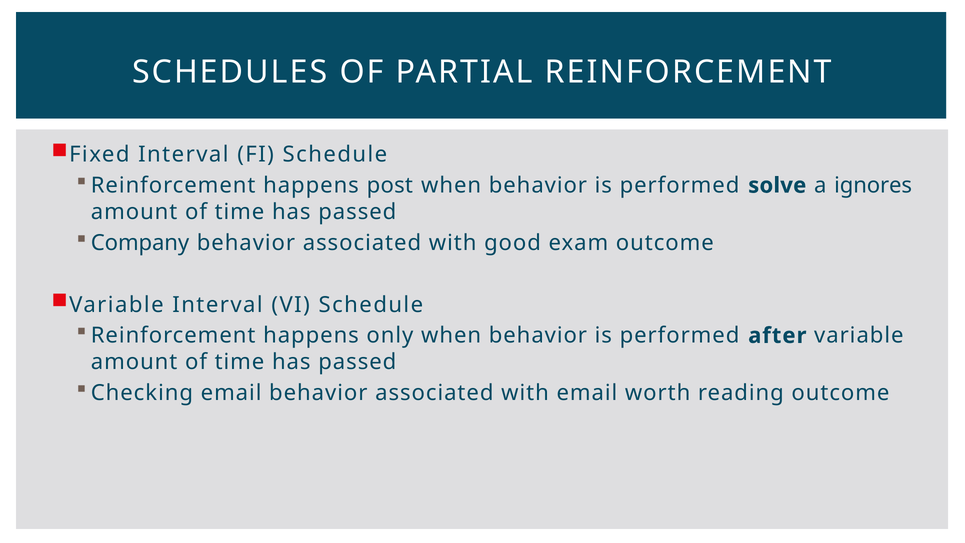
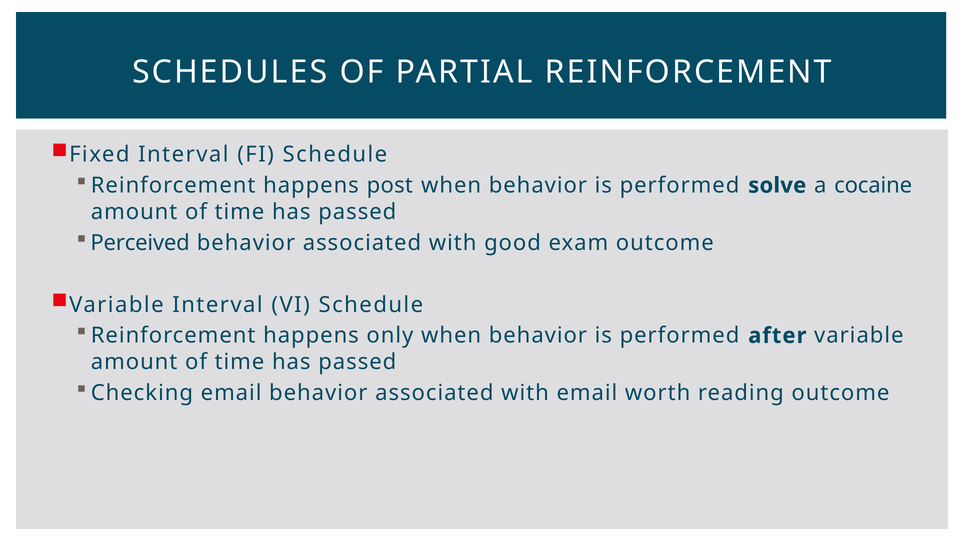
ignores: ignores -> cocaine (873, 185)
Company: Company -> Perceived (140, 243)
